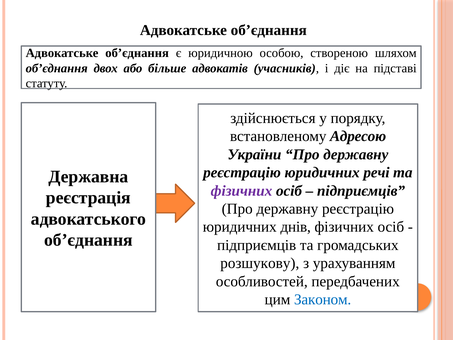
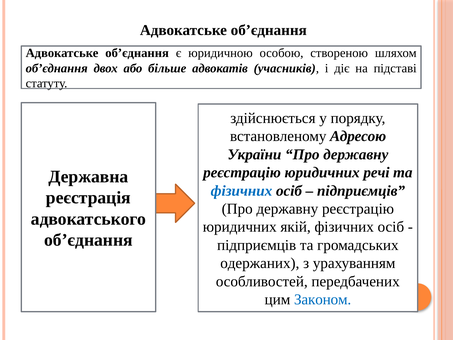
фізичних colour: purple -> blue (241, 191)
днів: днів -> якій (296, 227)
розшукову: розшукову -> одержаних (260, 263)
